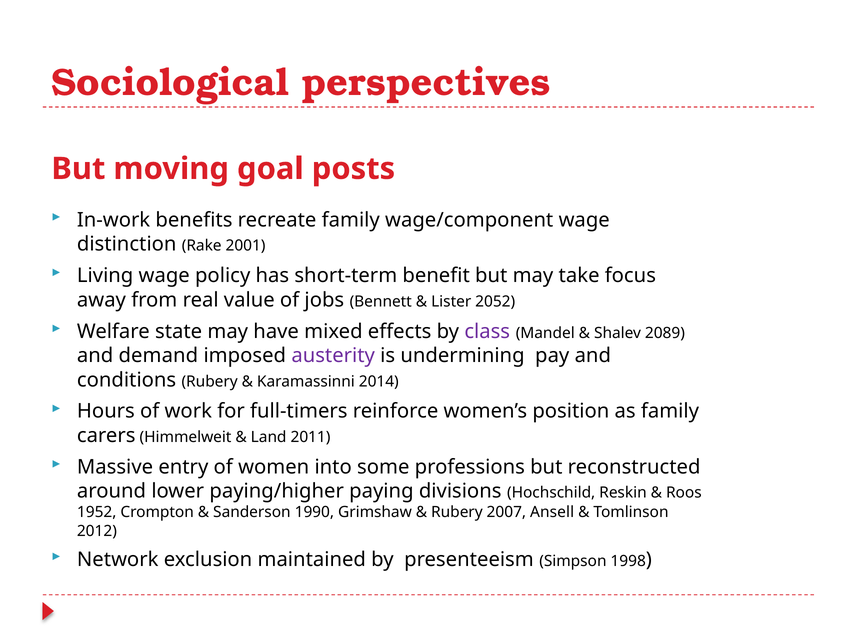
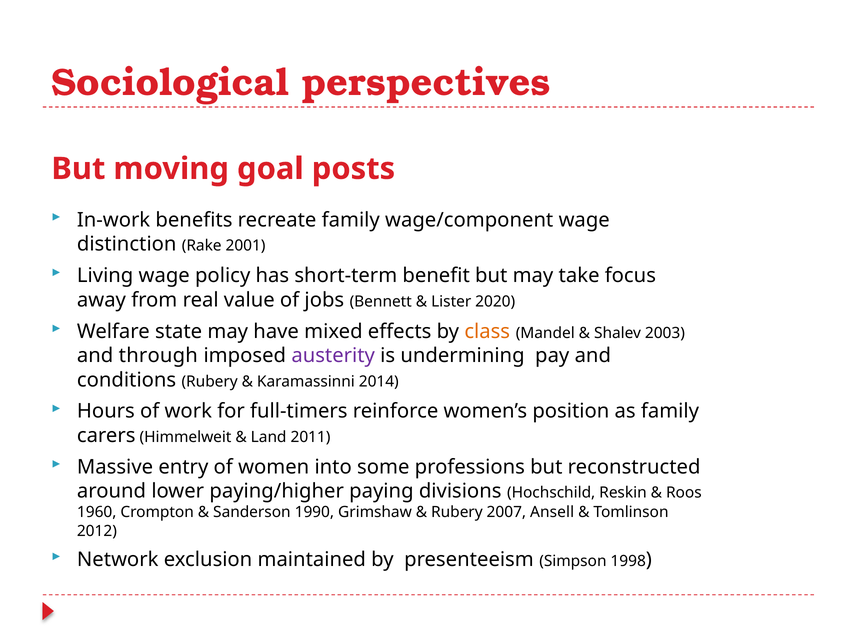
2052: 2052 -> 2020 (495, 302)
class colour: purple -> orange (487, 332)
2089: 2089 -> 2003 (665, 333)
demand: demand -> through (158, 356)
1952: 1952 -> 1960 (97, 513)
